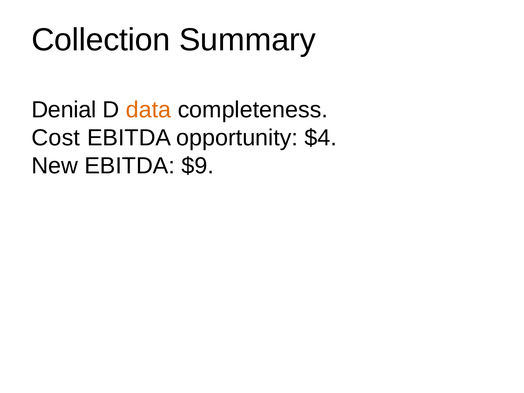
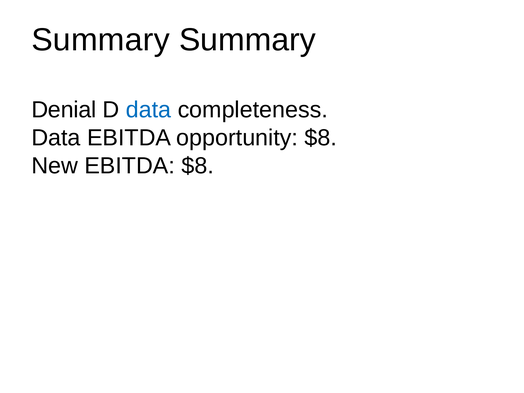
Collection: Collection -> Summary (101, 40)
data colour: orange -> blue (149, 110)
Cost: Cost -> Data (56, 138)
opportunity $4: $4 -> $8 (321, 138)
EBITDA $9: $9 -> $8 (198, 166)
